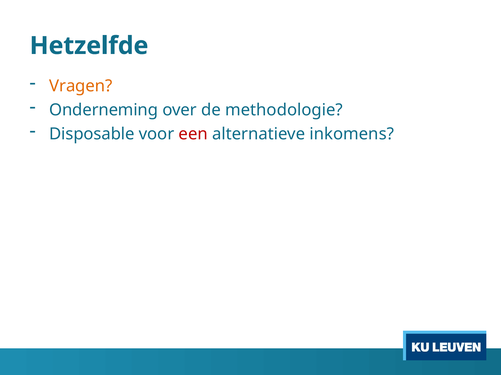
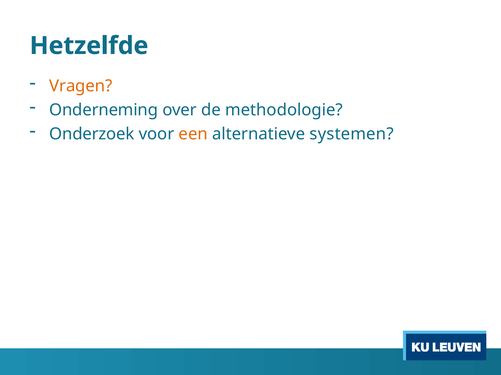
Disposable: Disposable -> Onderzoek (92, 134)
een colour: red -> orange (193, 134)
inkomens: inkomens -> systemen (352, 134)
